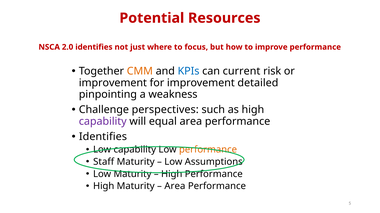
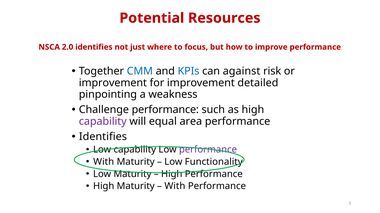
CMM colour: orange -> blue (140, 71)
current: current -> against (242, 71)
Challenge perspectives: perspectives -> performance (165, 110)
performance colour: orange -> purple (208, 150)
Staff: Staff -> With (104, 162)
Assumptions: Assumptions -> Functionality (214, 162)
Area: Area -> With (175, 187)
